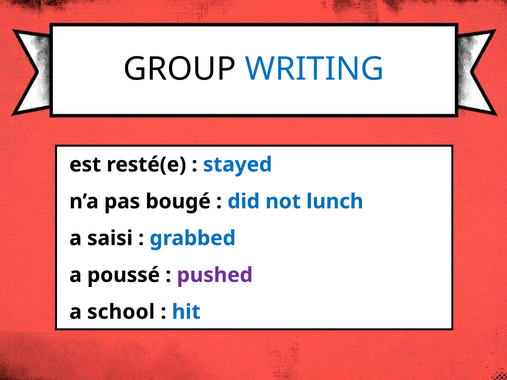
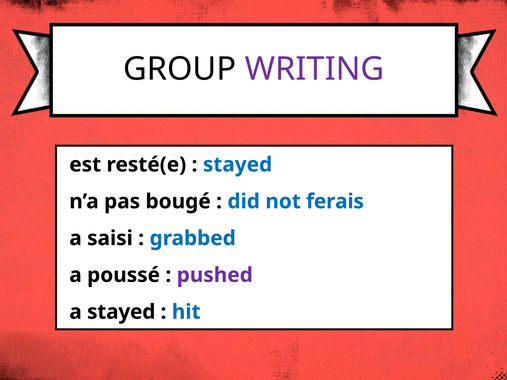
WRITING colour: blue -> purple (315, 69)
lunch: lunch -> ferais (335, 202)
a school: school -> stayed (121, 312)
